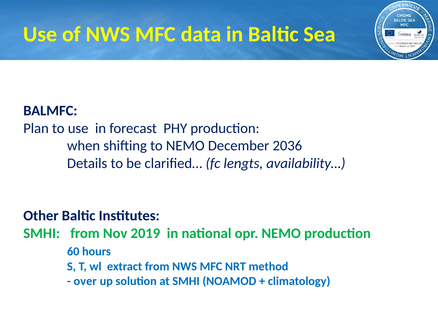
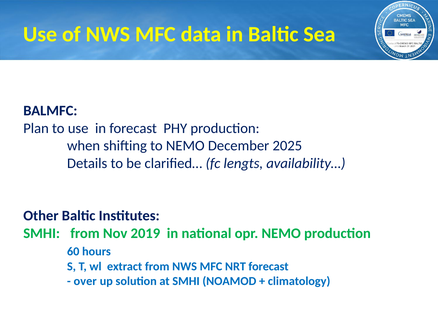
2036: 2036 -> 2025 (287, 146)
NRT method: method -> forecast (269, 267)
